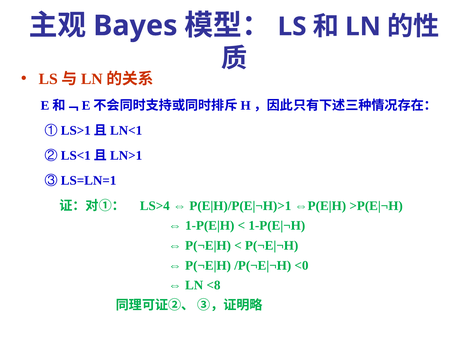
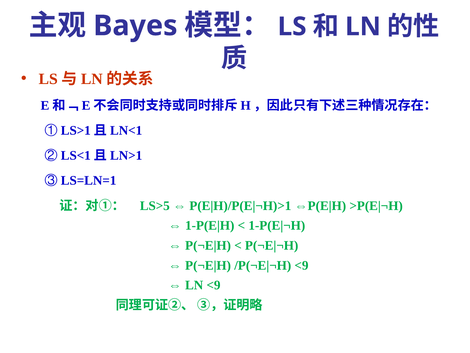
LS>4: LS>4 -> LS>5 (155, 205)
<0: <0 -> <9 (301, 265)
LN <8: <8 -> <9 (214, 285)
